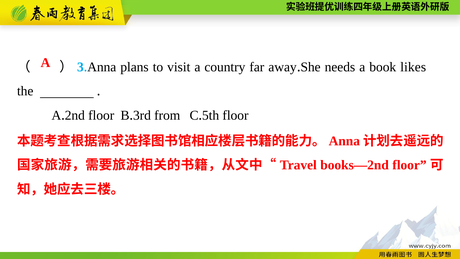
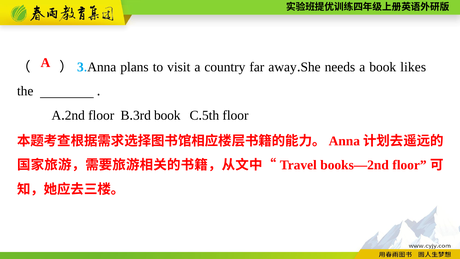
from: from -> book (167, 115)
